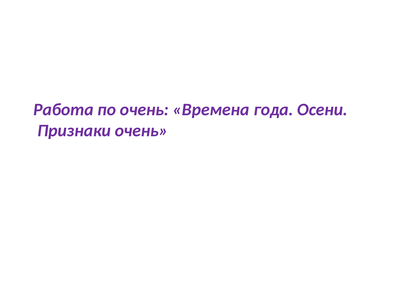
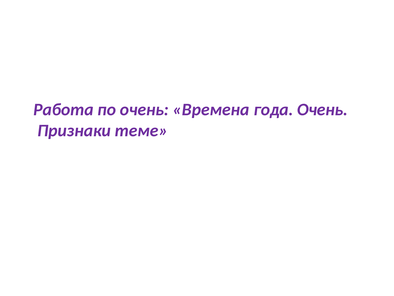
года Осени: Осени -> Очень (322, 109)
Признаки очень: очень -> теме (141, 130)
